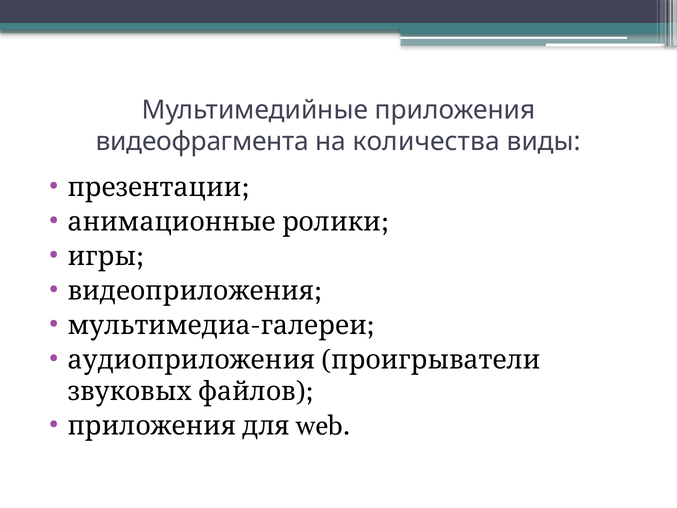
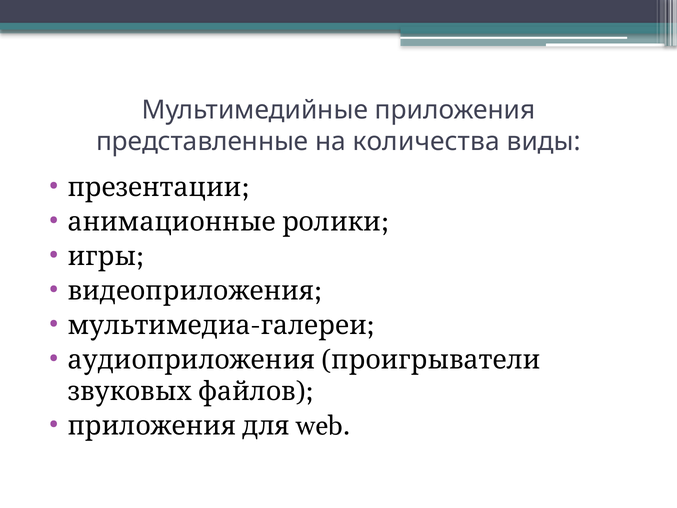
видеофрагмента: видеофрагмента -> представленные (202, 142)
